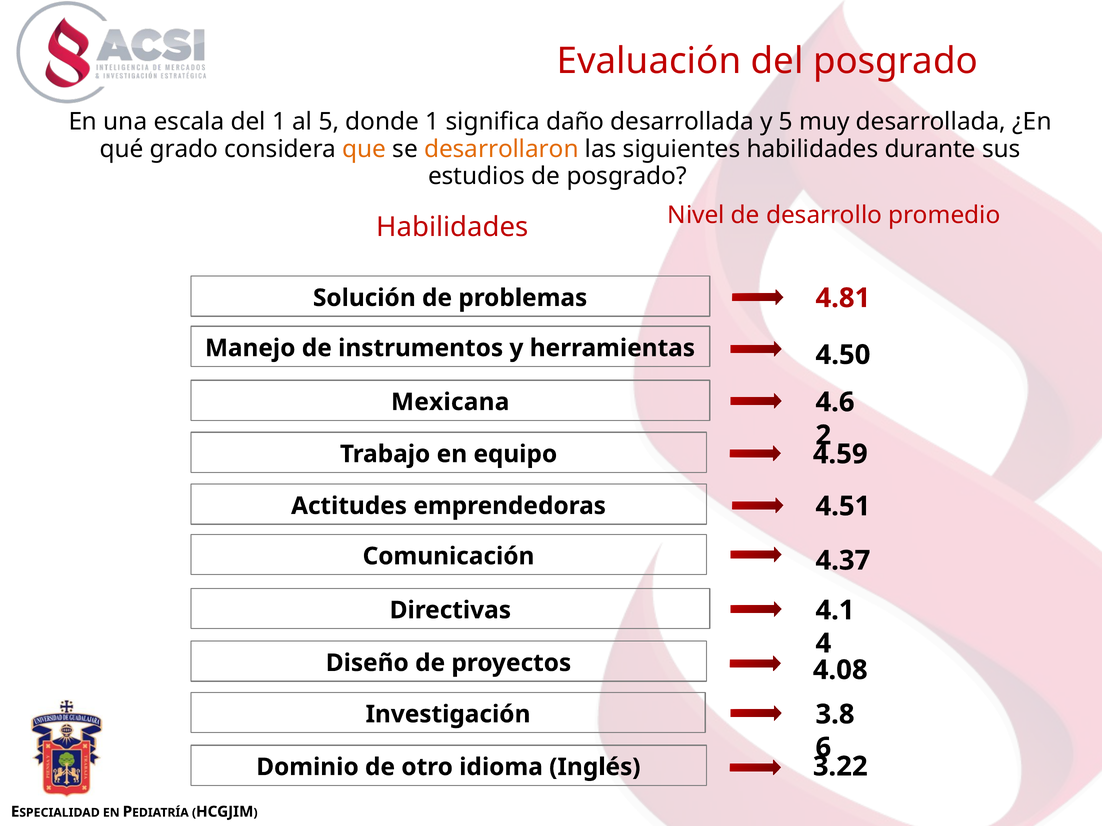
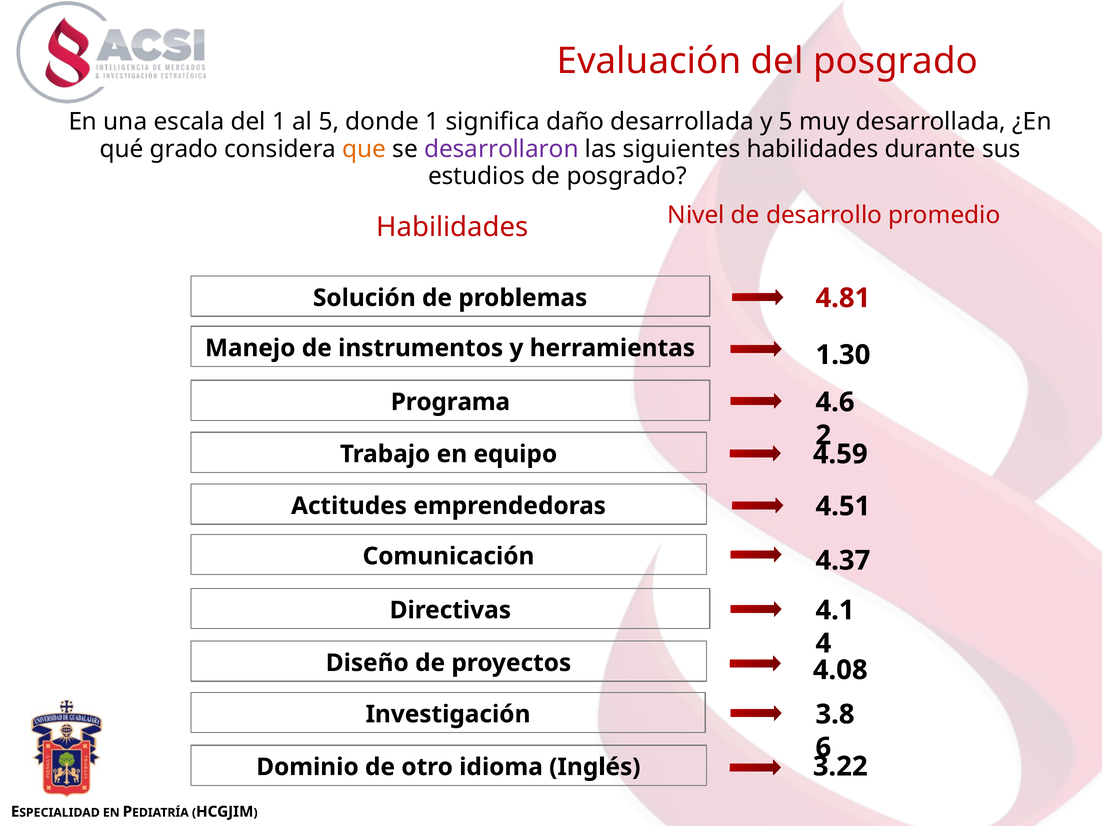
desarrollaron colour: orange -> purple (501, 149)
4.50: 4.50 -> 1.30 (843, 355)
Mexicana: Mexicana -> Programa (450, 402)
